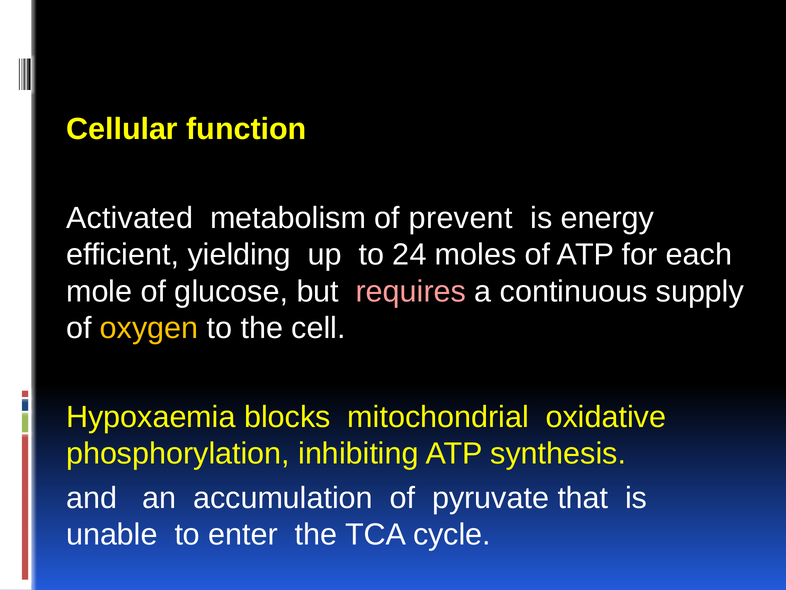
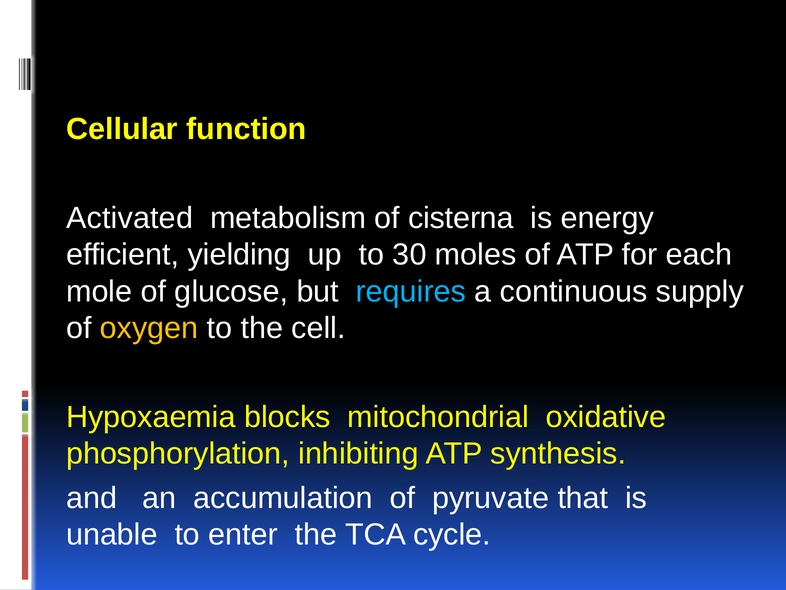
prevent: prevent -> cisterna (461, 218)
24: 24 -> 30 (410, 255)
requires colour: pink -> light blue (411, 291)
